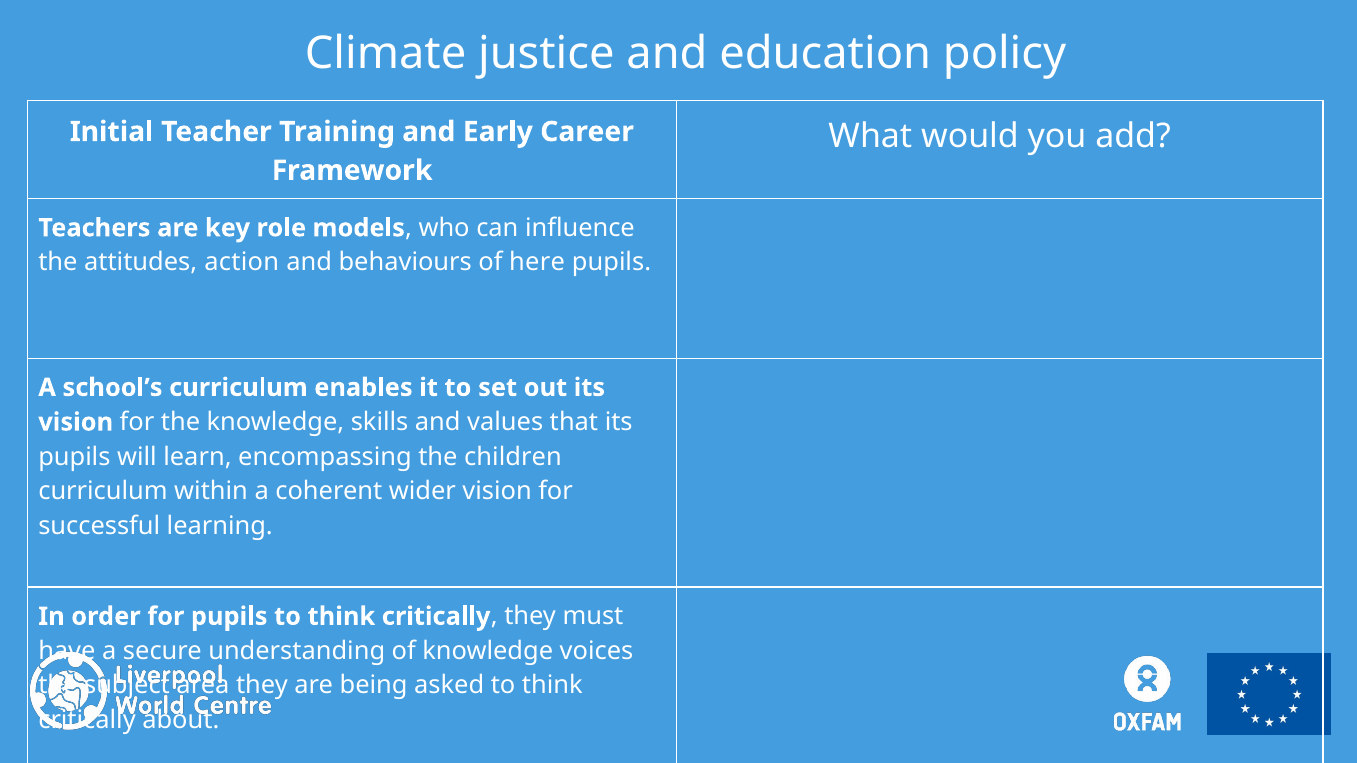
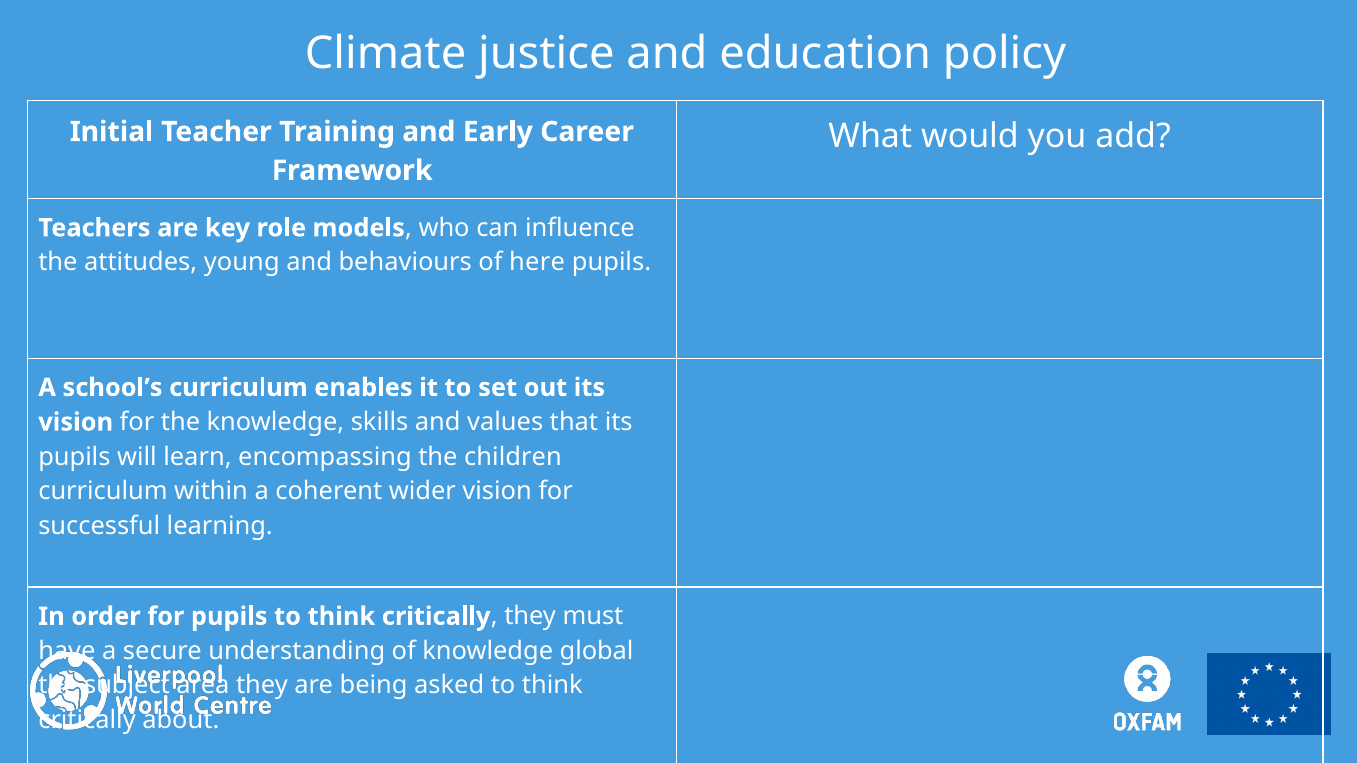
action: action -> young (242, 263)
voices: voices -> global (597, 651)
